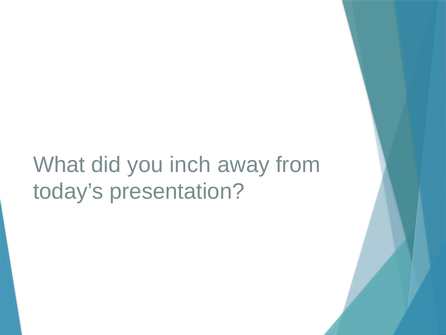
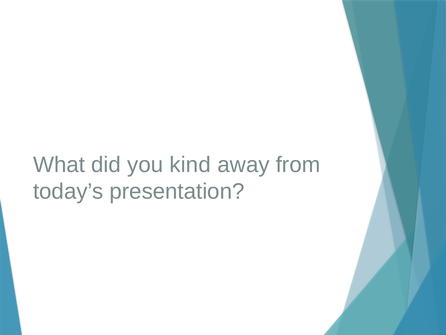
inch: inch -> kind (190, 164)
